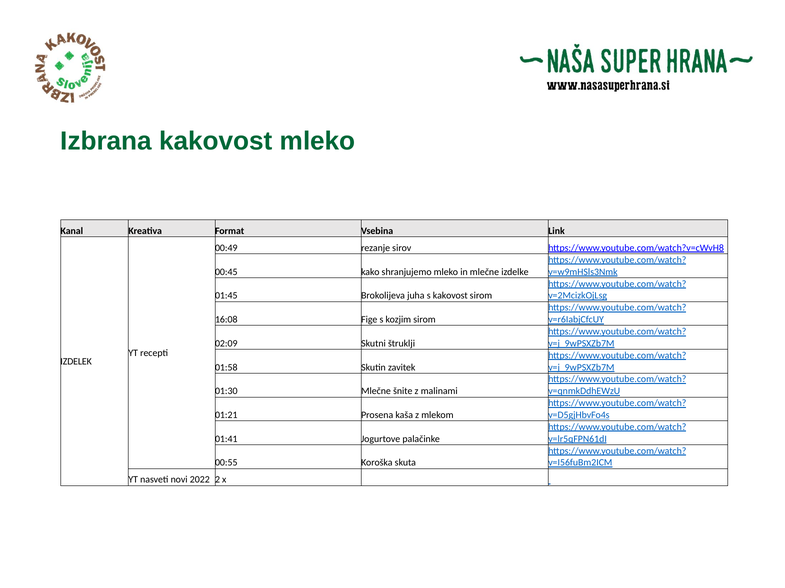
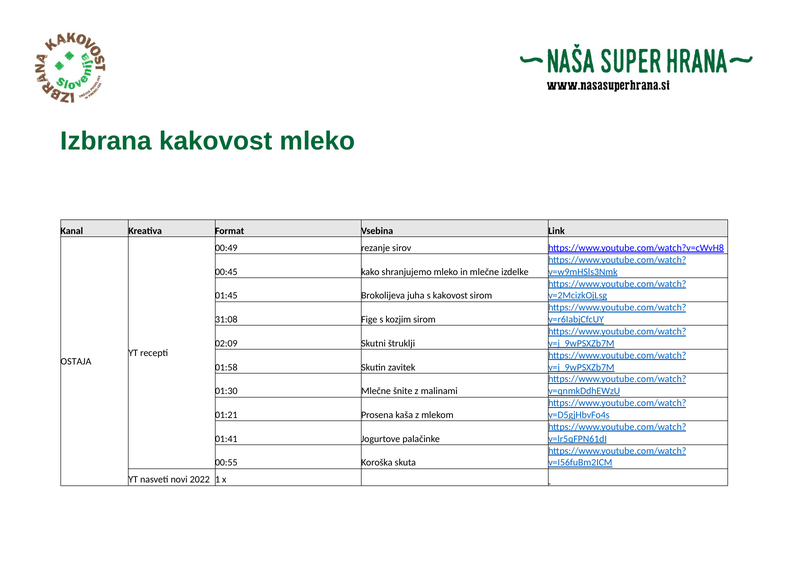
16:08: 16:08 -> 31:08 (226, 320)
IZDELEK: IZDELEK -> OSTAJA (76, 362)
2: 2 -> 1 (217, 480)
